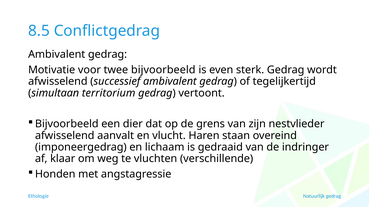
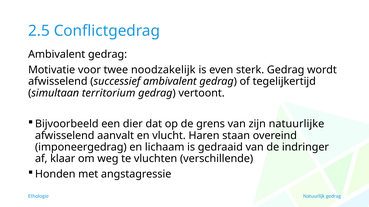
8.5: 8.5 -> 2.5 (39, 31)
twee bijvoorbeeld: bijvoorbeeld -> noodzakelijk (163, 70)
nestvlieder: nestvlieder -> natuurlijke (296, 124)
